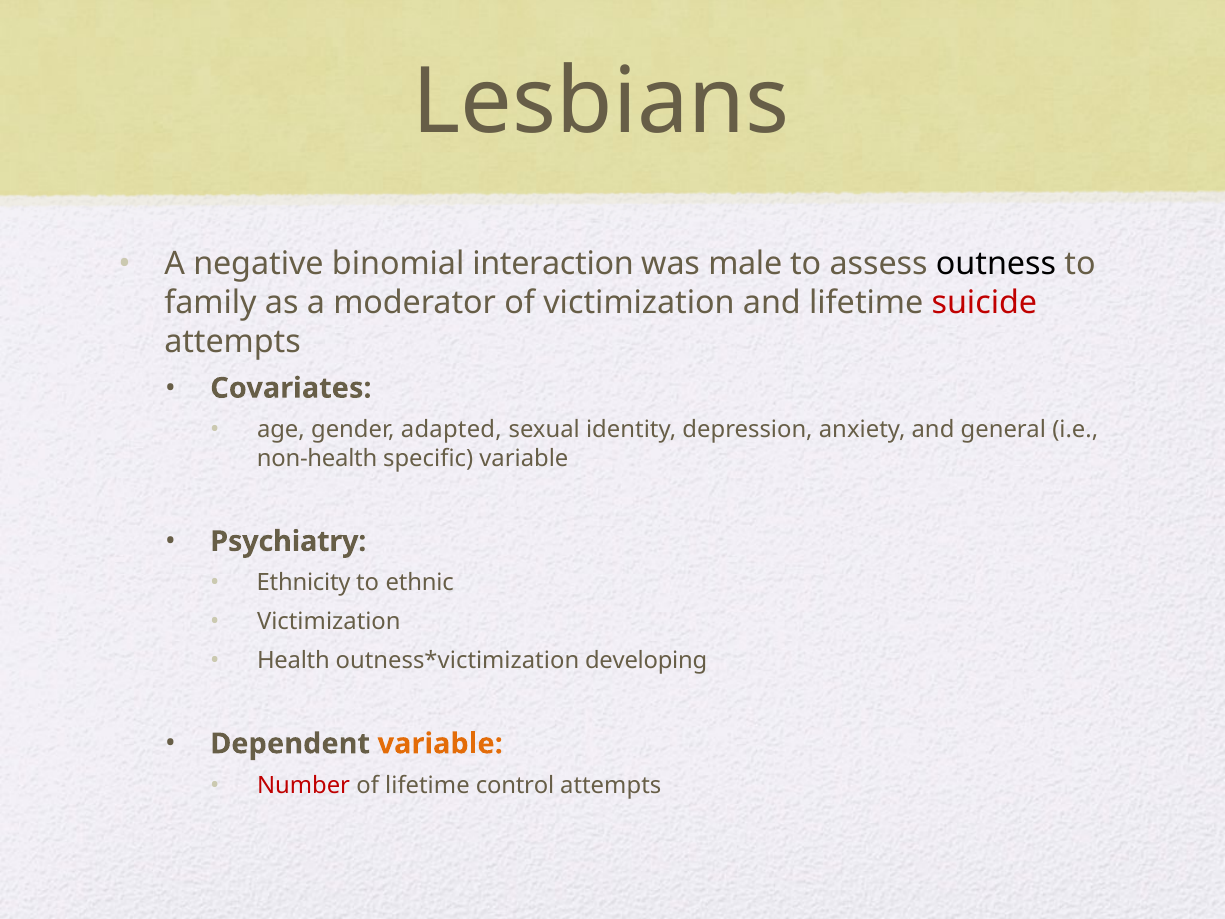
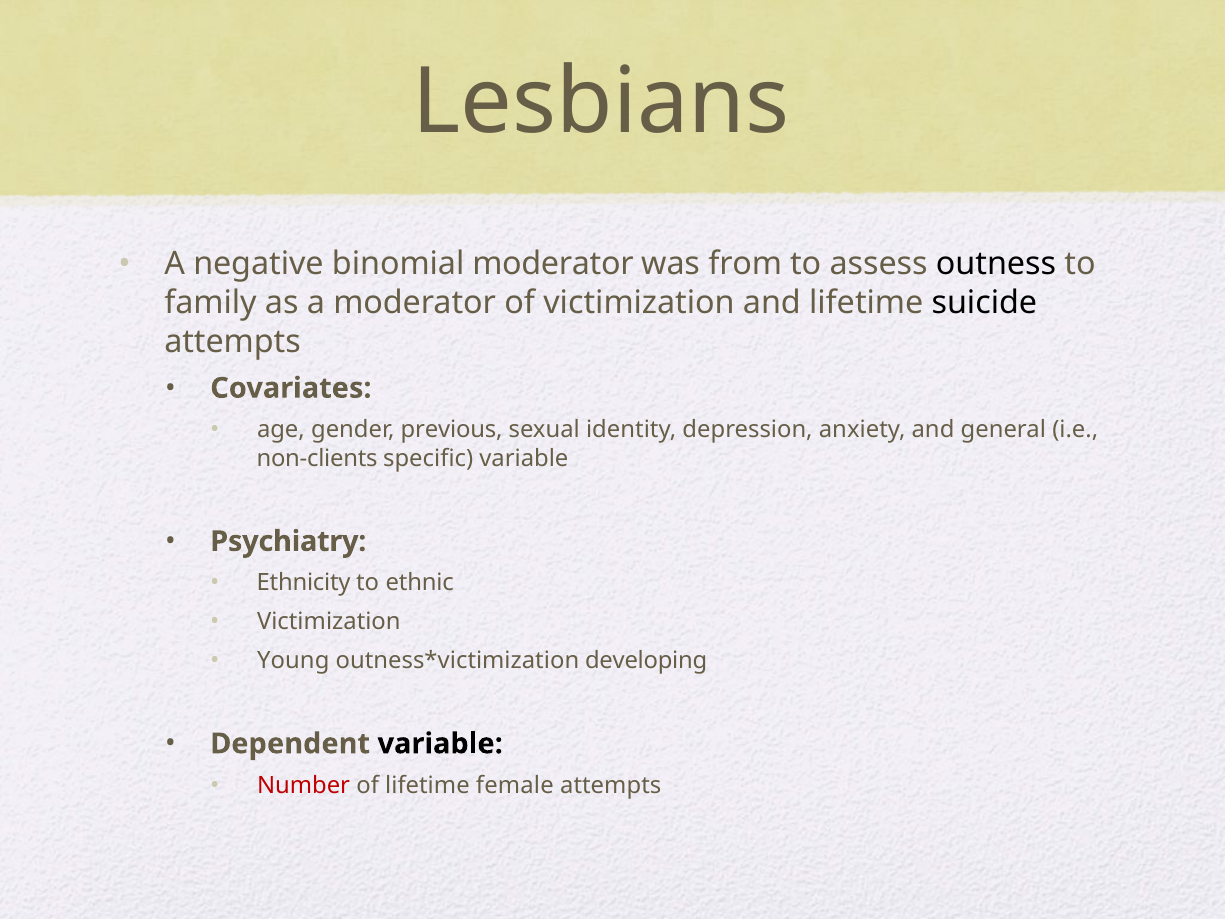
binomial interaction: interaction -> moderator (553, 264)
male: male -> from (745, 264)
suicide colour: red -> black (984, 303)
adapted: adapted -> previous (452, 430)
non-health: non-health -> non-clients (317, 458)
Health: Health -> Young (293, 660)
variable colour: orange -> black (440, 744)
control: control -> female (515, 785)
